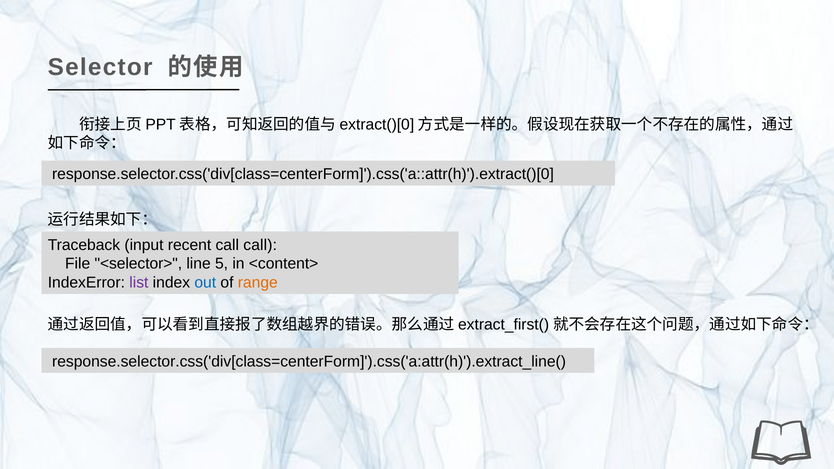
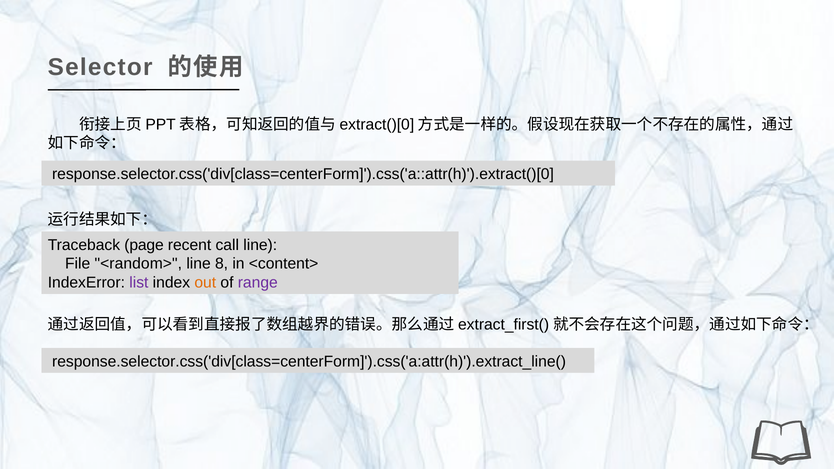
input: input -> page (144, 245)
call call: call -> line (260, 245)
<selector>: <selector> -> <random> (138, 264)
5: 5 -> 8 (222, 264)
out colour: blue -> orange (205, 283)
range colour: orange -> purple (258, 283)
